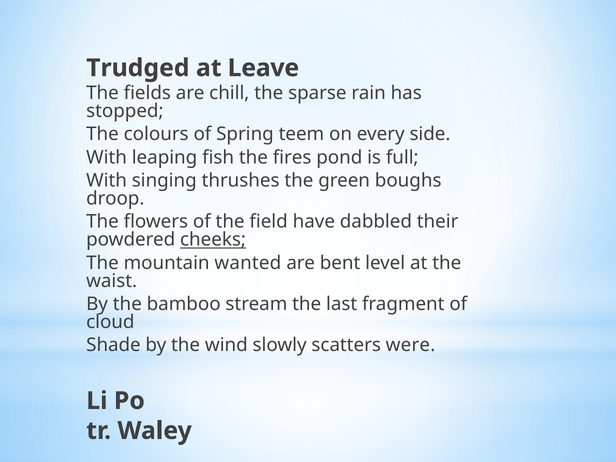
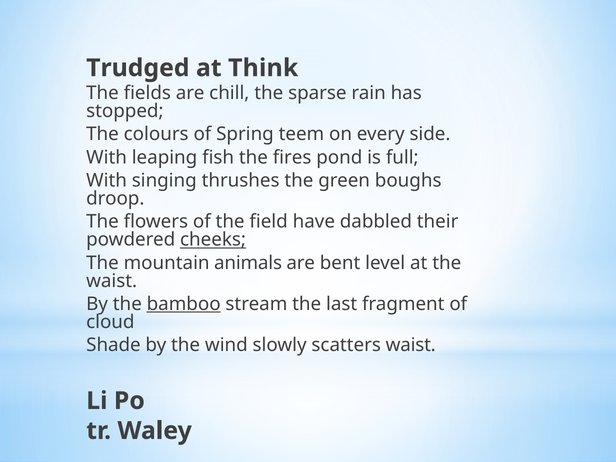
Leave: Leave -> Think (263, 68)
wanted: wanted -> animals (248, 263)
bamboo underline: none -> present (184, 304)
scatters were: were -> waist (411, 345)
